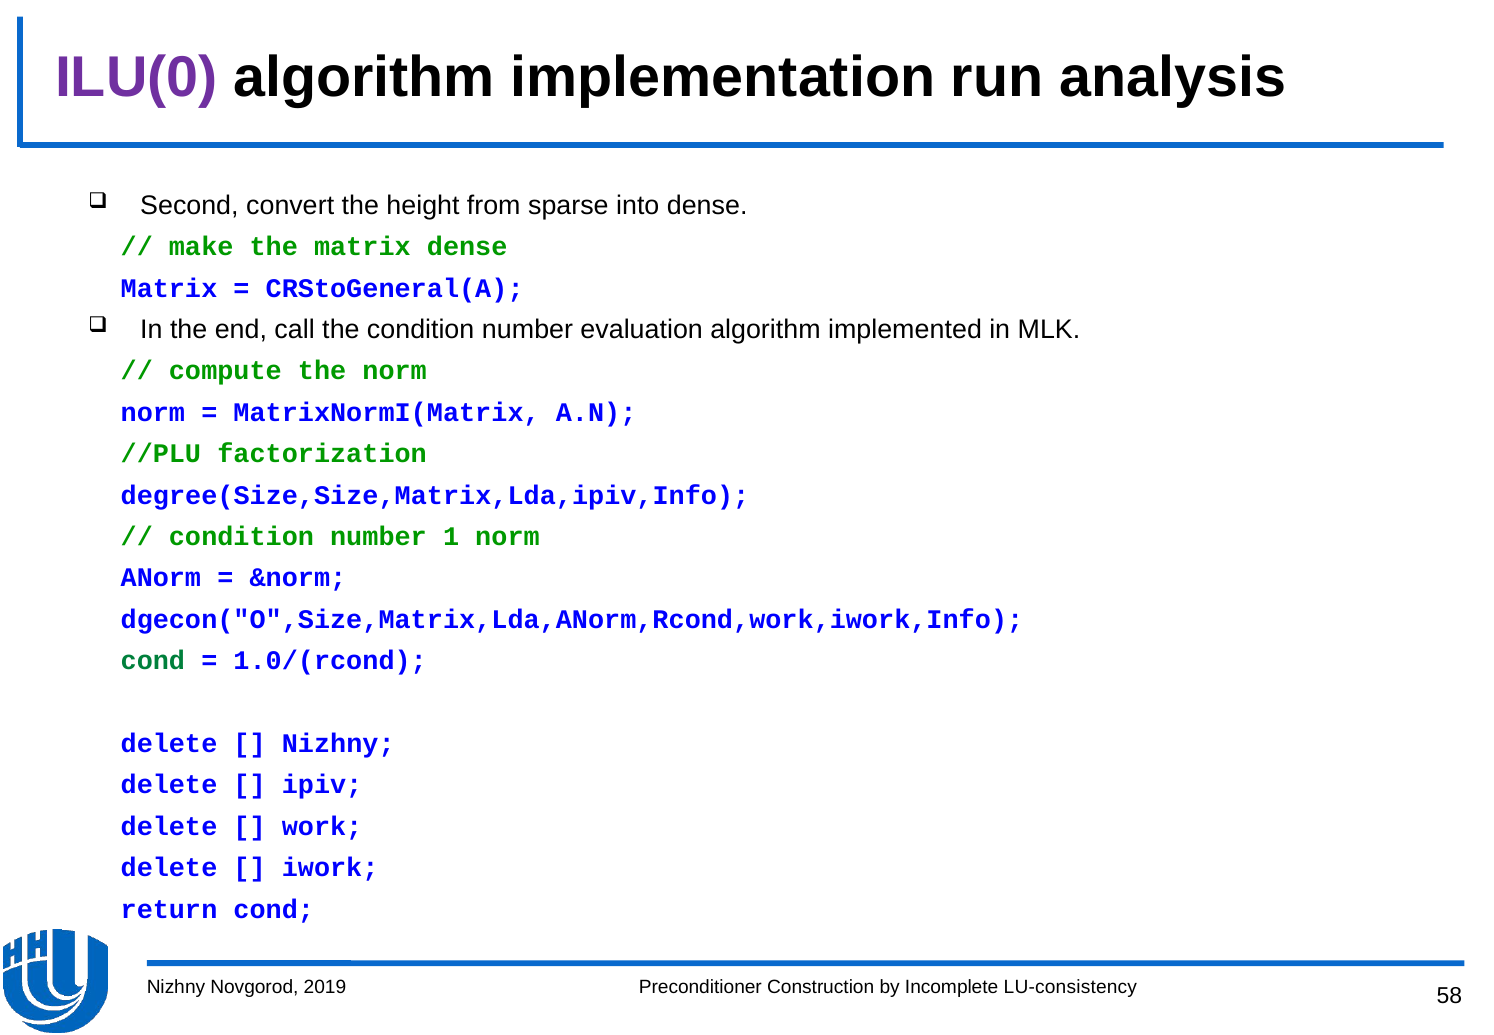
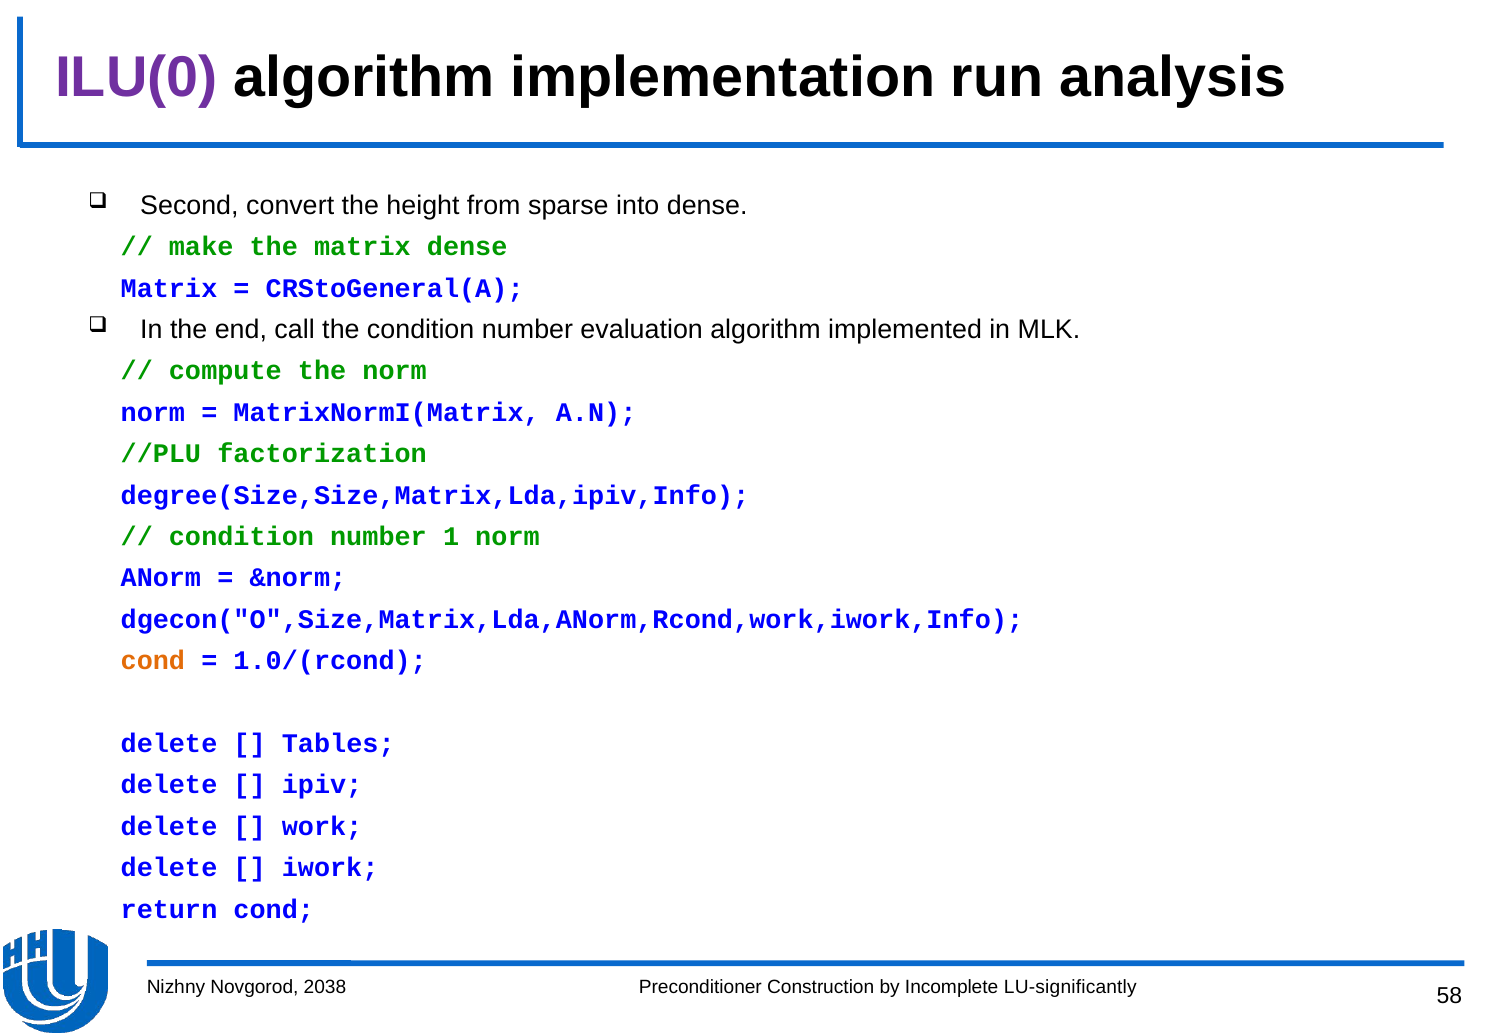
cond colour: green -> orange (153, 660)
Nizhny: Nizhny -> Tables (338, 743)
2019: 2019 -> 2038 (325, 986)
LU-consistency: LU-consistency -> LU-significantly (1070, 986)
